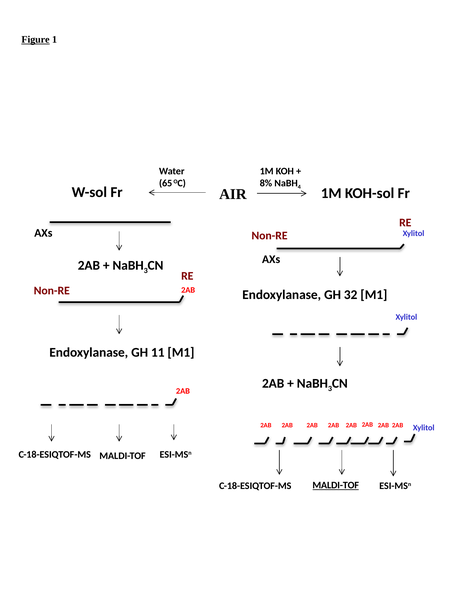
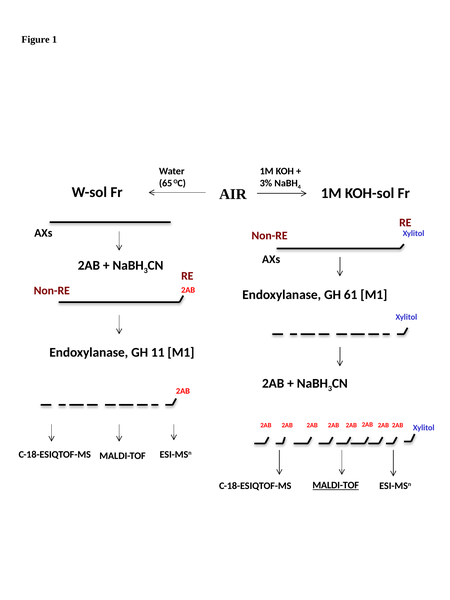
Figure underline: present -> none (36, 40)
8%: 8% -> 3% (266, 183)
32: 32 -> 61 (351, 295)
